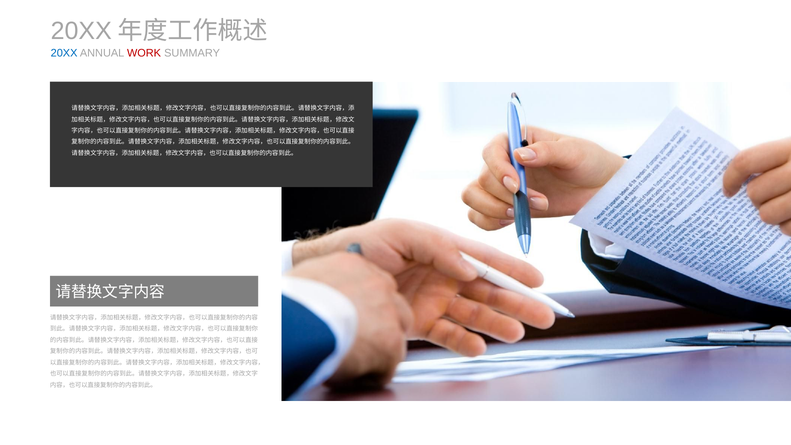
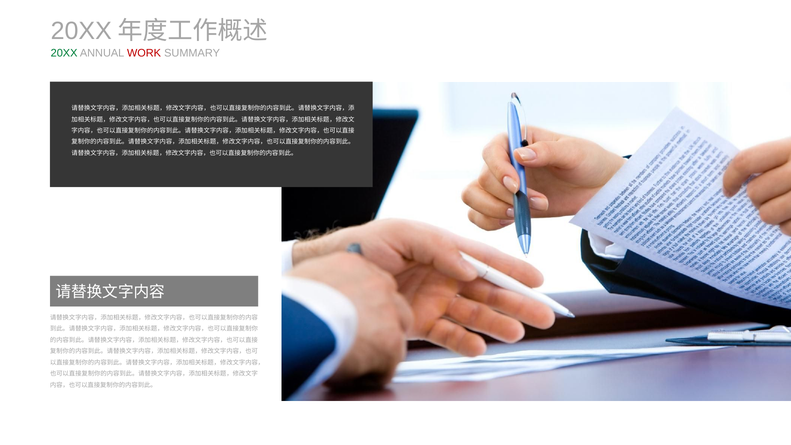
20XX colour: blue -> green (64, 53)
